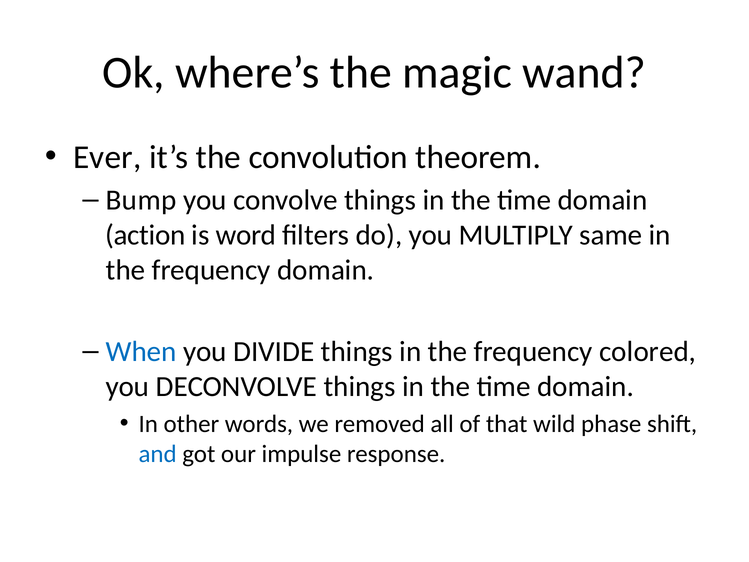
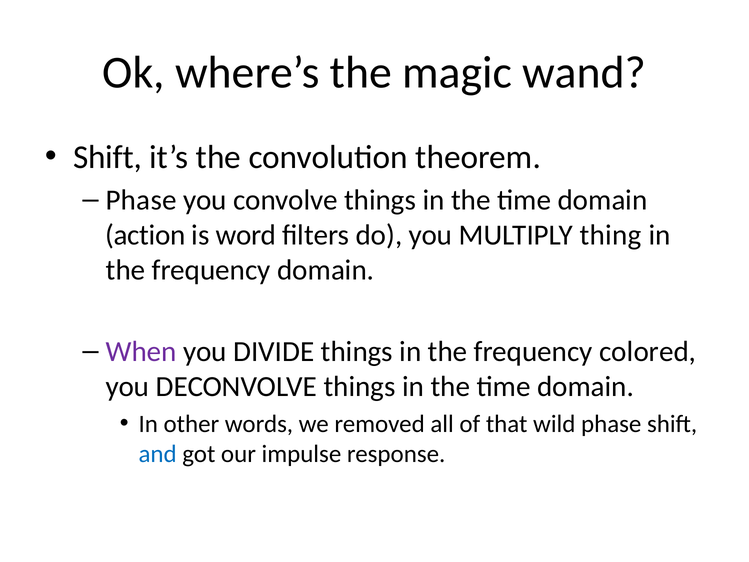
Ever: Ever -> Shift (107, 157)
Bump: Bump -> Phase (141, 200)
same: same -> thing (611, 235)
When colour: blue -> purple (141, 352)
